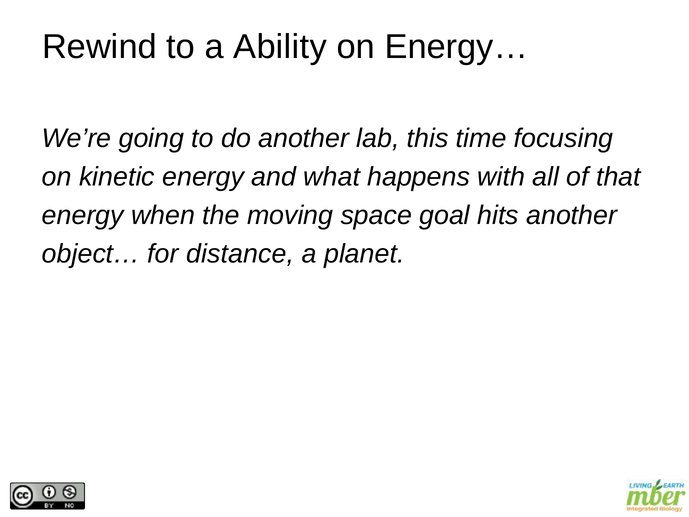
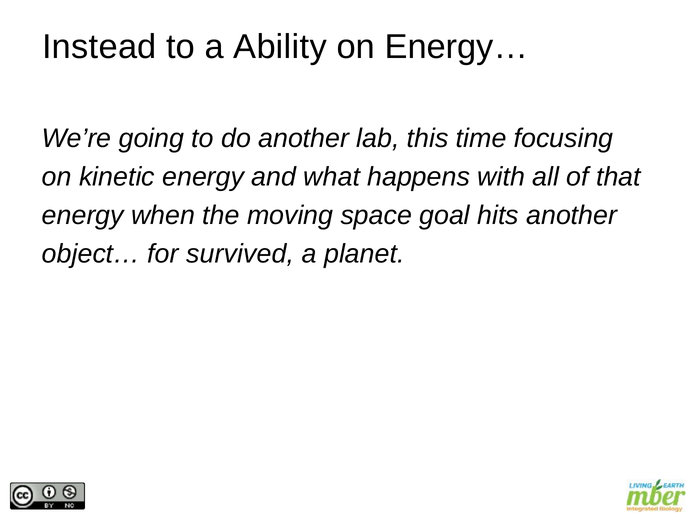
Rewind: Rewind -> Instead (99, 47)
distance: distance -> survived (240, 254)
